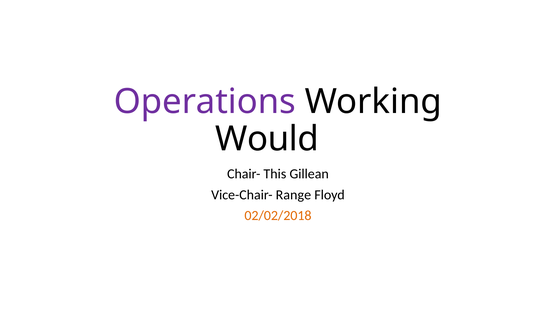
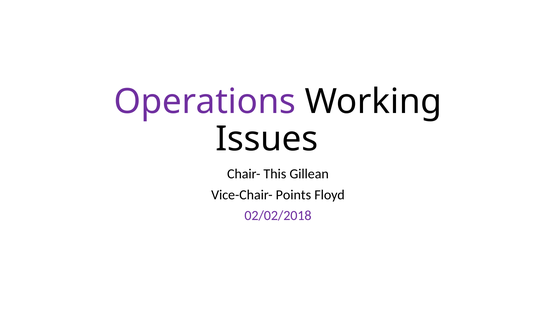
Would: Would -> Issues (267, 139)
Range: Range -> Points (293, 195)
02/02/2018 colour: orange -> purple (278, 215)
